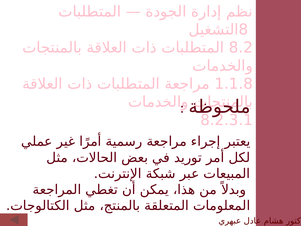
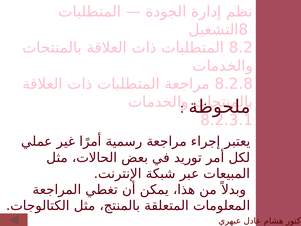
1.1.8: 1.1.8 -> 8.2.8 (234, 84)
